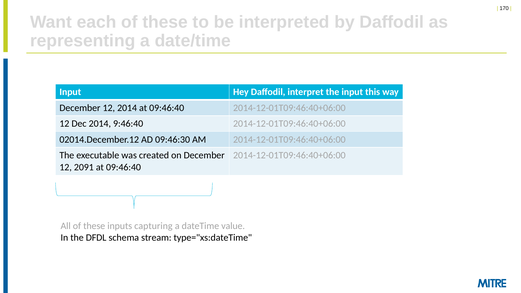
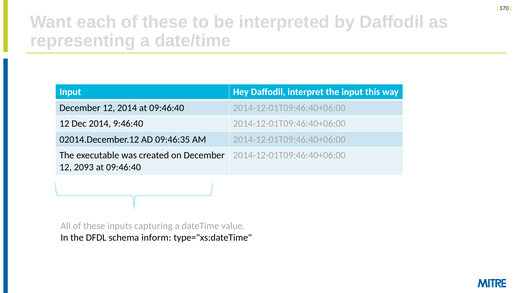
09:46:30: 09:46:30 -> 09:46:35 (173, 140)
2091: 2091 -> 2093 (84, 167)
stream: stream -> inform (156, 238)
